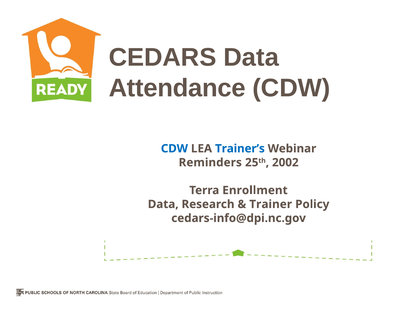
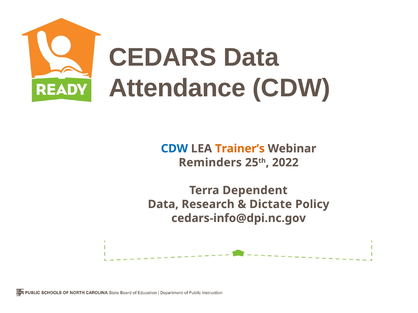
Trainer’s colour: blue -> orange (240, 149)
2002: 2002 -> 2022 (285, 163)
Enrollment: Enrollment -> Dependent (255, 191)
Trainer: Trainer -> Dictate (271, 205)
